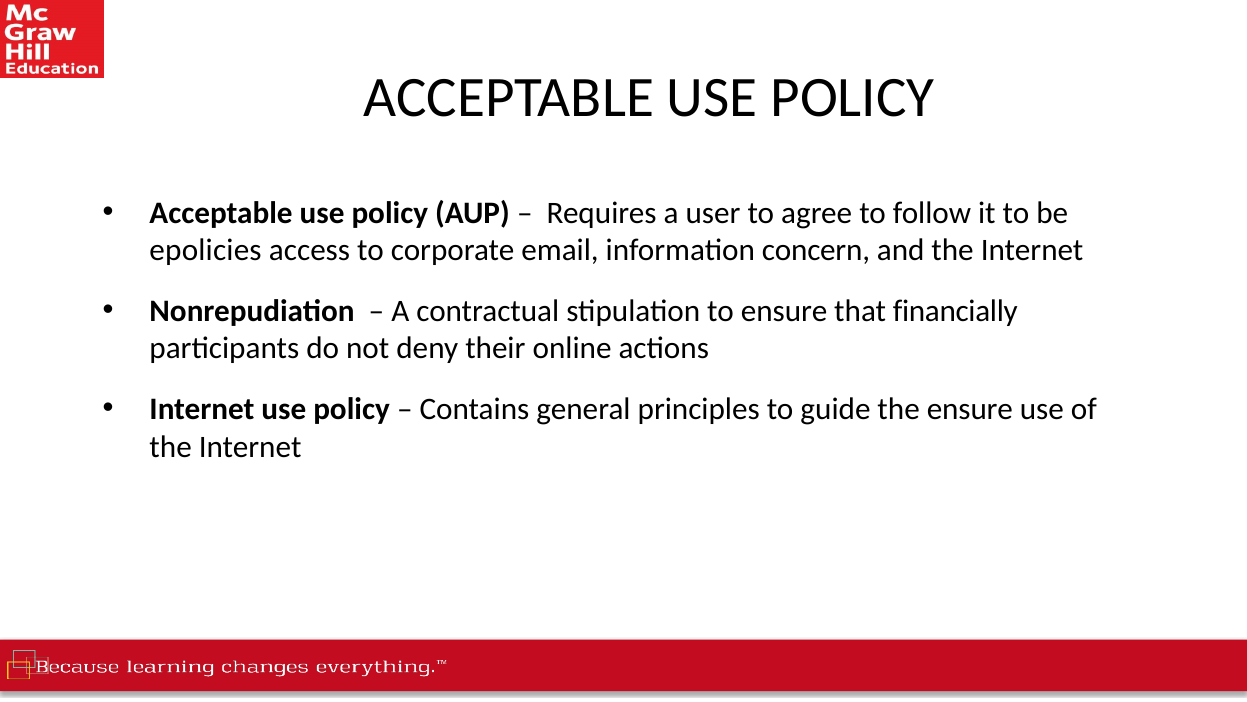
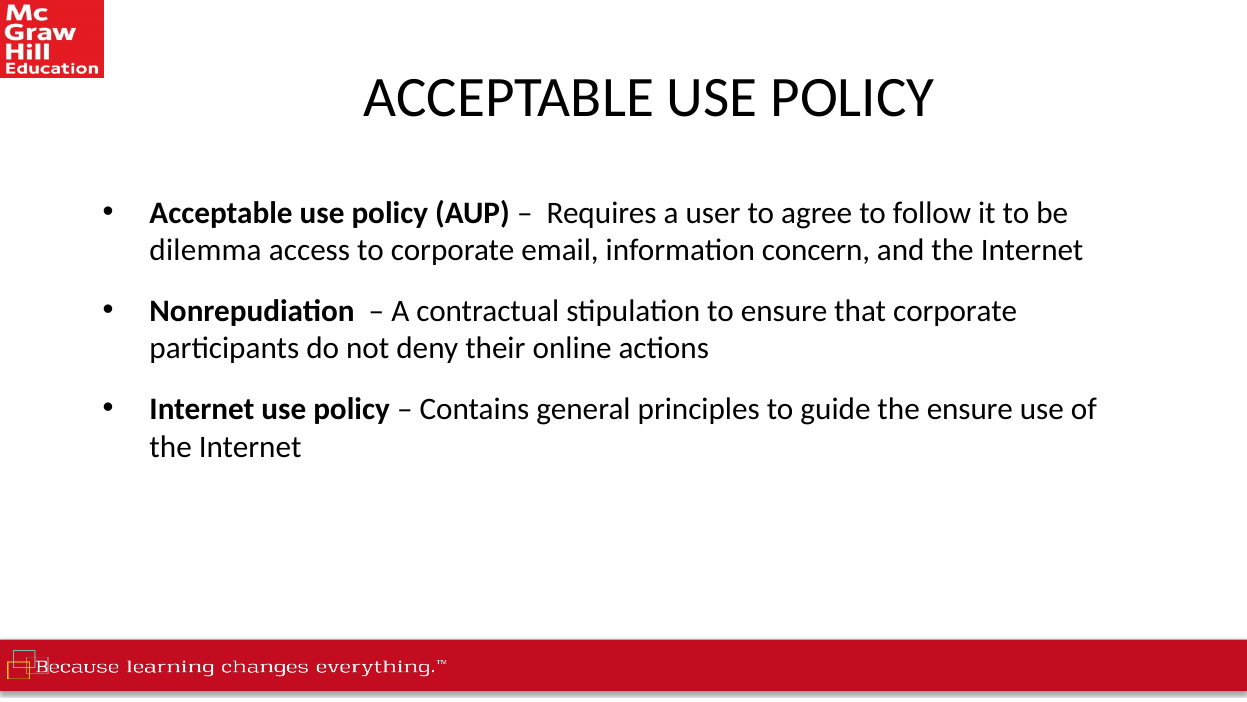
epolicies: epolicies -> dilemma (206, 250)
that financially: financially -> corporate (955, 311)
